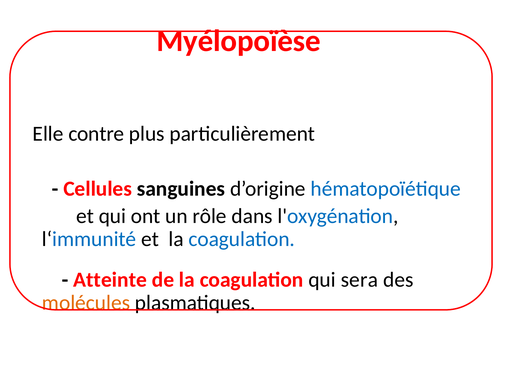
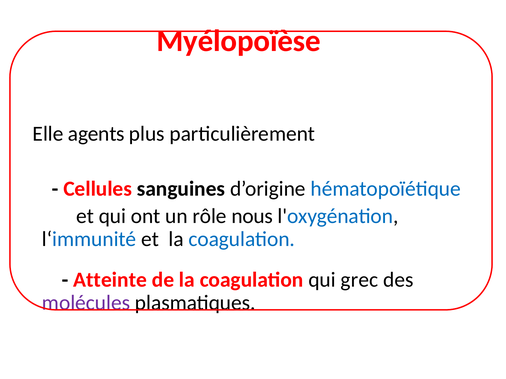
contre: contre -> agents (96, 134)
dans: dans -> nous (252, 216)
sera: sera -> grec (359, 280)
molécules colour: orange -> purple (86, 303)
